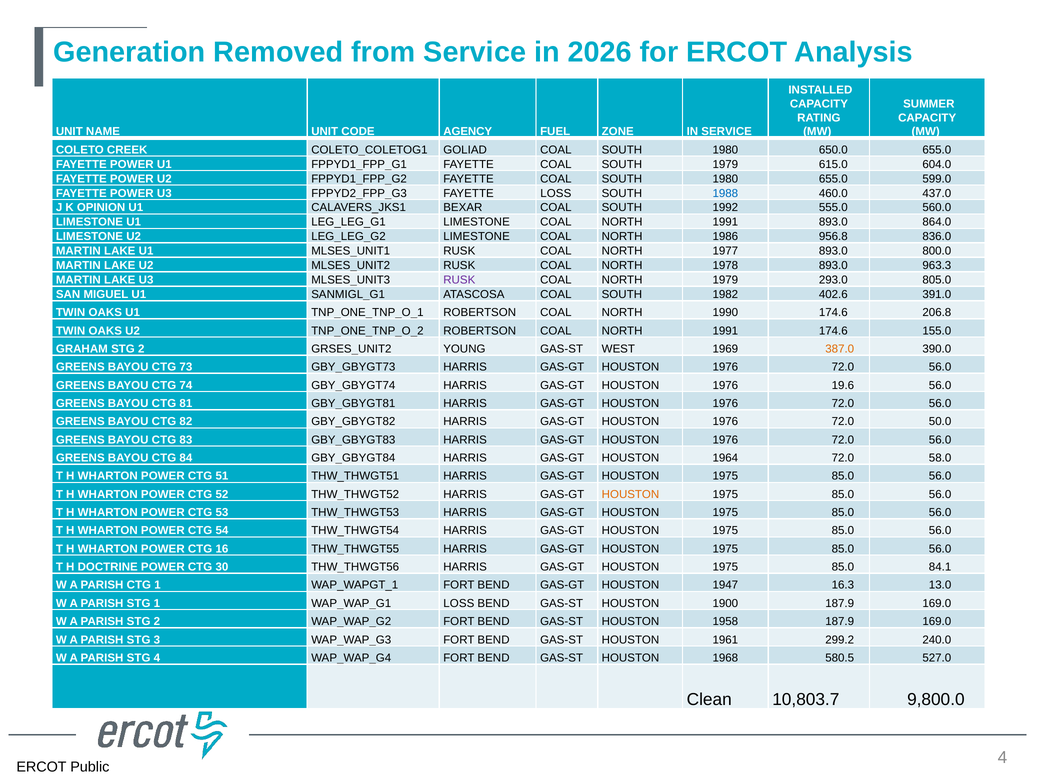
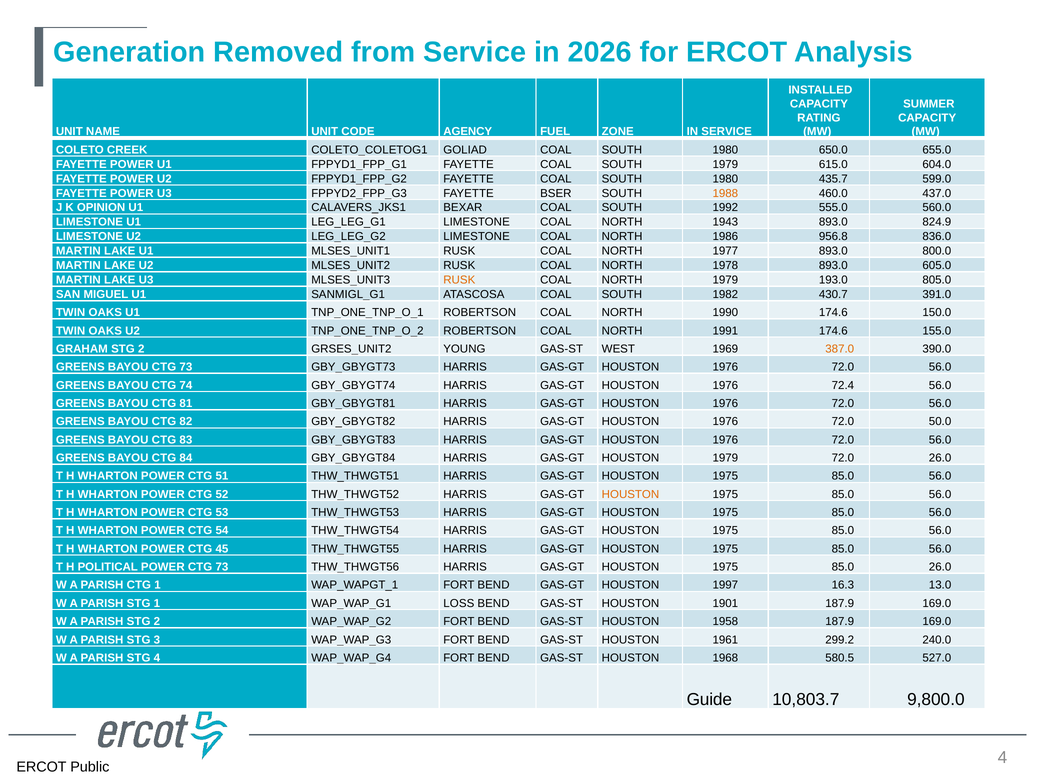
1980 655.0: 655.0 -> 435.7 (833, 179)
FAYETTE LOSS: LOSS -> BSER (556, 193)
1988 colour: blue -> orange (725, 193)
LIMESTONE COAL NORTH 1991: 1991 -> 1943 (725, 222)
864.0: 864.0 -> 824.9 (937, 222)
963.3: 963.3 -> 605.0 (937, 265)
RUSK colour: purple -> orange (459, 280)
293.0: 293.0 -> 193.0 (833, 280)
402.6: 402.6 -> 430.7 (833, 294)
206.8: 206.8 -> 150.0 (937, 312)
19.6: 19.6 -> 72.4 (843, 385)
HOUSTON 1964: 1964 -> 1979 (725, 458)
72.0 58.0: 58.0 -> 26.0 (940, 458)
16: 16 -> 45 (222, 549)
DOCTRINE: DOCTRINE -> POLITICAL (108, 567)
POWER CTG 30: 30 -> 73 (222, 567)
85.0 84.1: 84.1 -> 26.0 (940, 567)
1947: 1947 -> 1997 (725, 585)
1900: 1900 -> 1901 (725, 603)
Clean: Clean -> Guide (709, 699)
